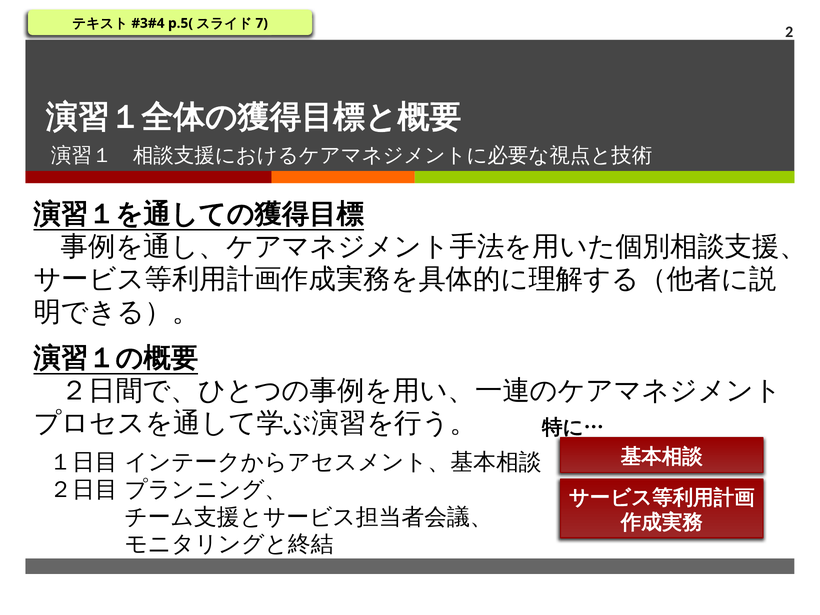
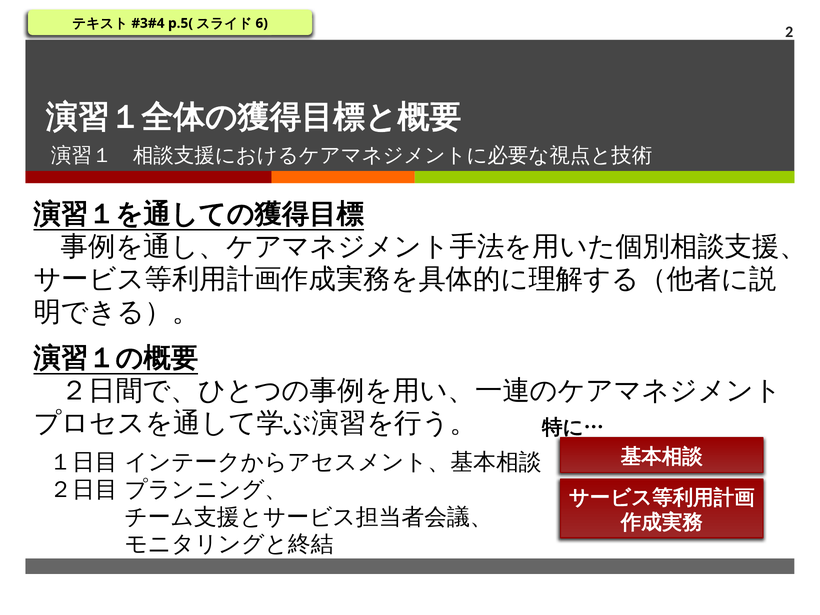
7: 7 -> 6 (262, 23)
